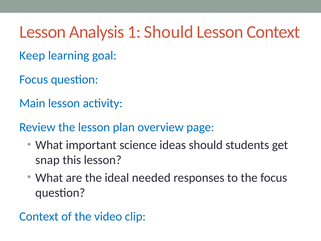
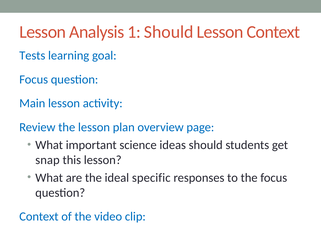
Keep: Keep -> Tests (32, 55)
needed: needed -> specific (151, 177)
